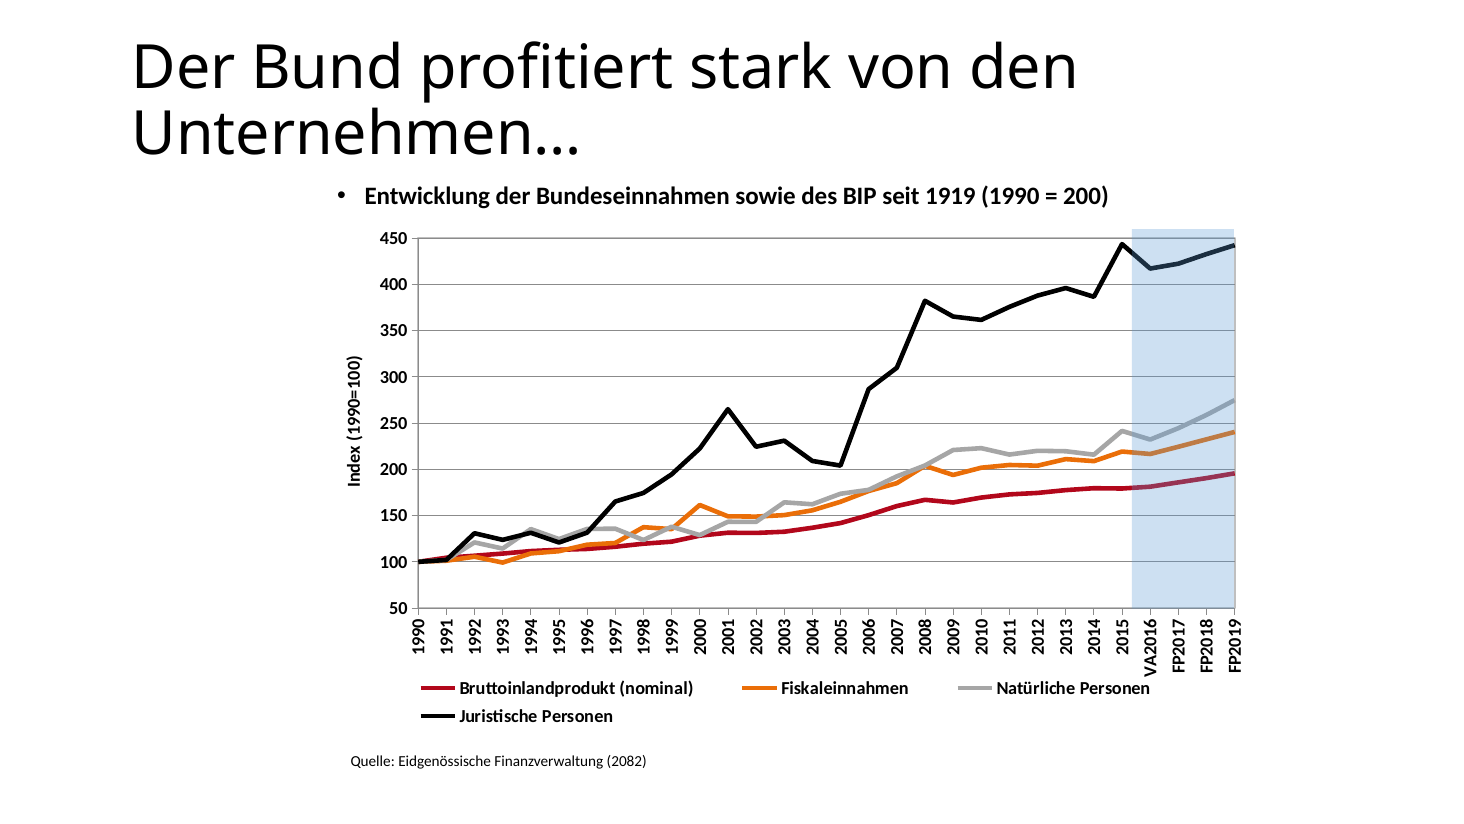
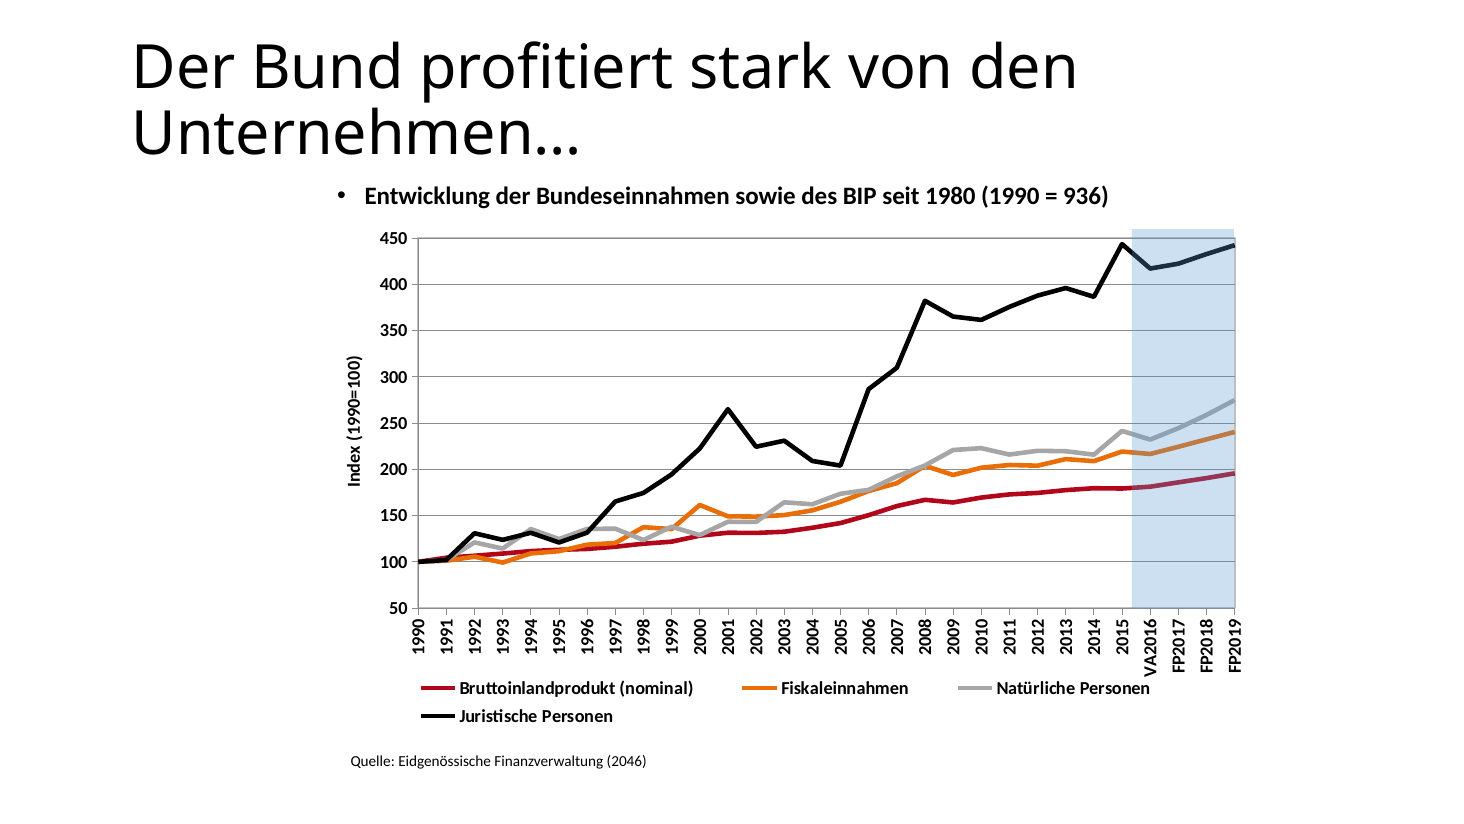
1919: 1919 -> 1980 (950, 196)
200: 200 -> 936 (1086, 196)
2082: 2082 -> 2046 (627, 761)
